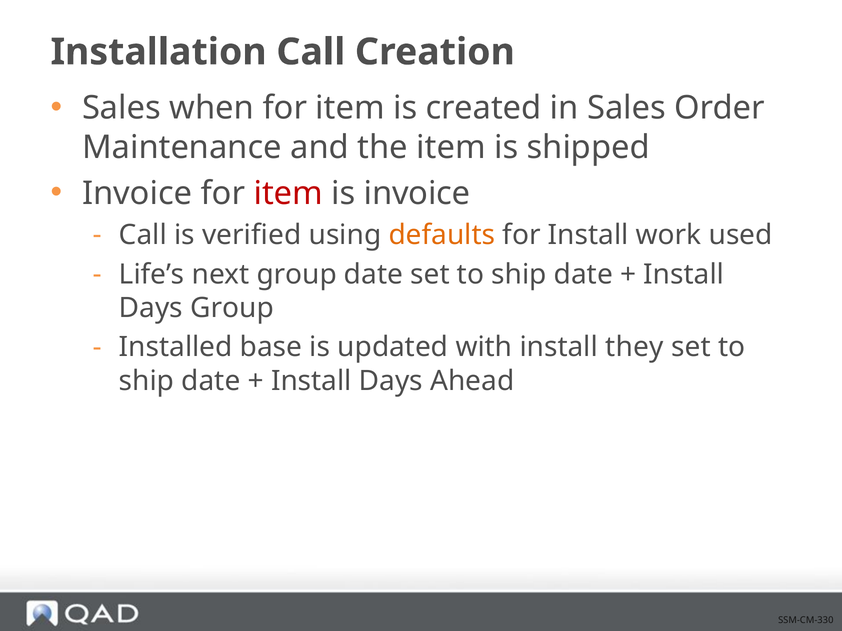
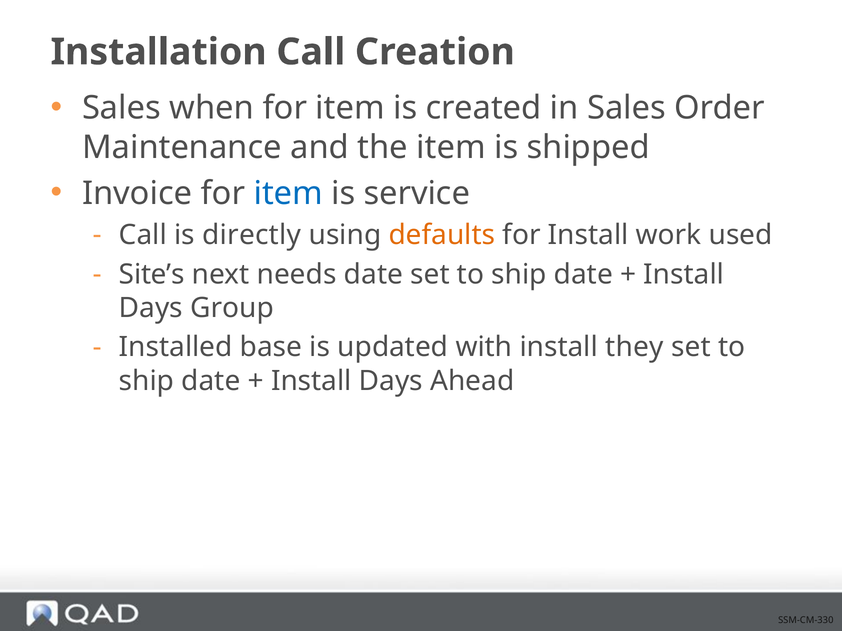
item colour: red -> blue (288, 193)
is invoice: invoice -> service (417, 193)
verified: verified -> directly (252, 235)
Life’s: Life’s -> Site’s (152, 275)
next group: group -> needs (297, 275)
